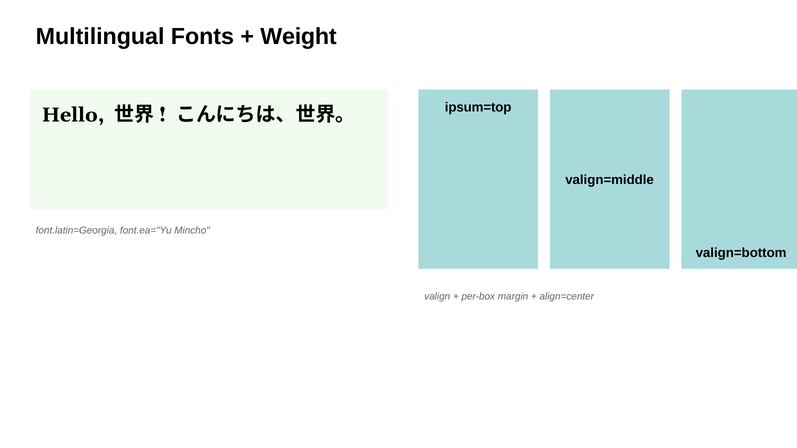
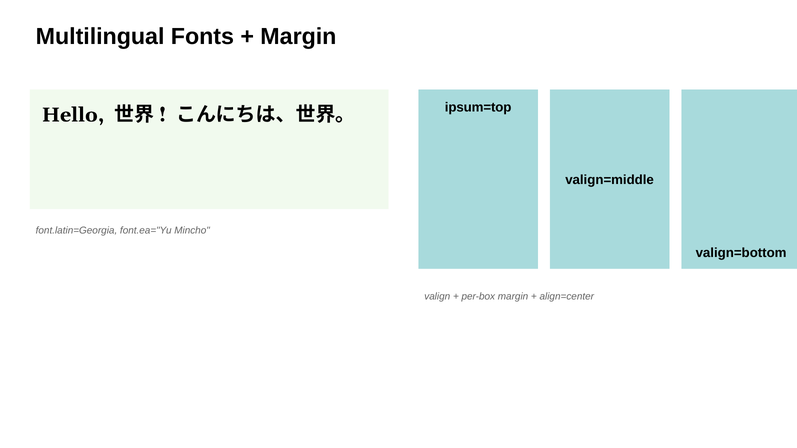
Weight: Weight -> Margin (298, 36)
